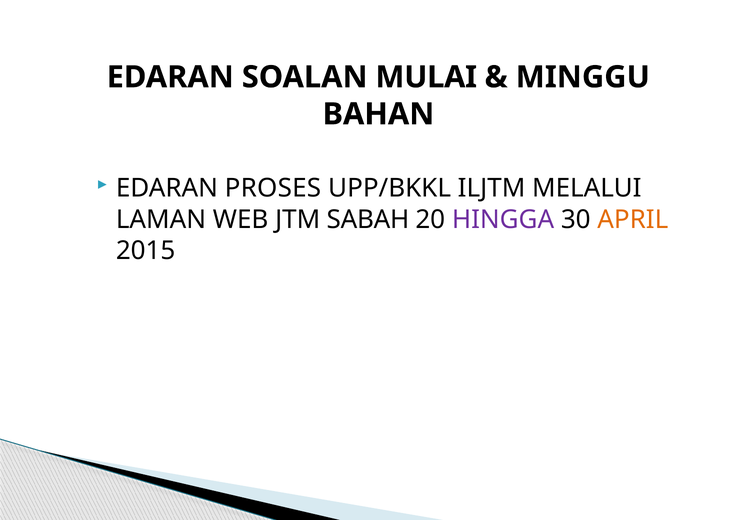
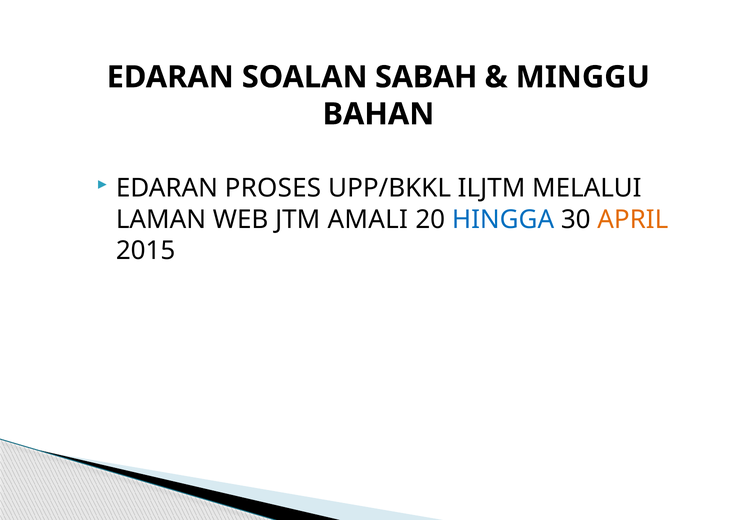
MULAI: MULAI -> SABAH (426, 77)
SABAH: SABAH -> AMALI (368, 220)
HINGGA colour: purple -> blue (503, 220)
